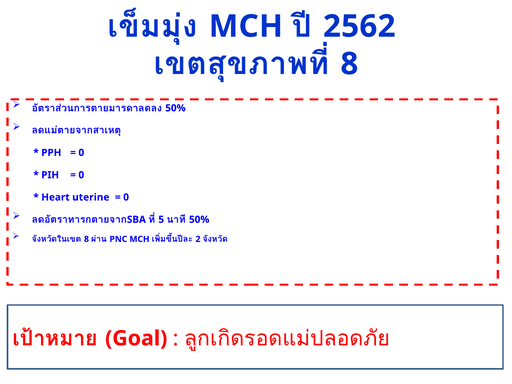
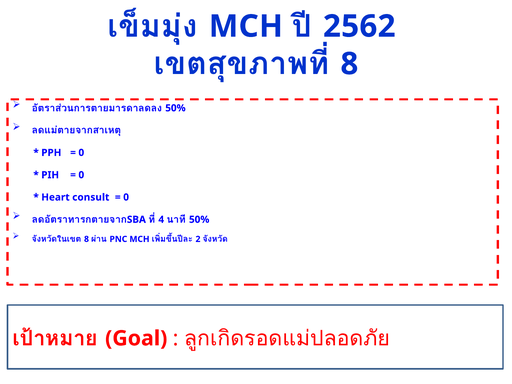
uterine: uterine -> consult (91, 197)
5: 5 -> 4 (161, 220)
